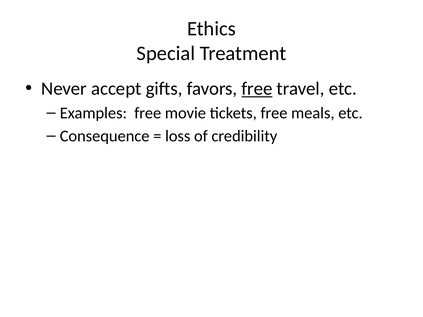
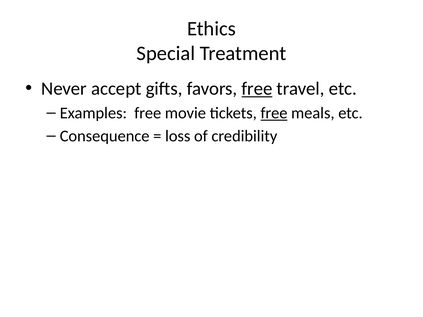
free underline: none -> present (274, 113)
